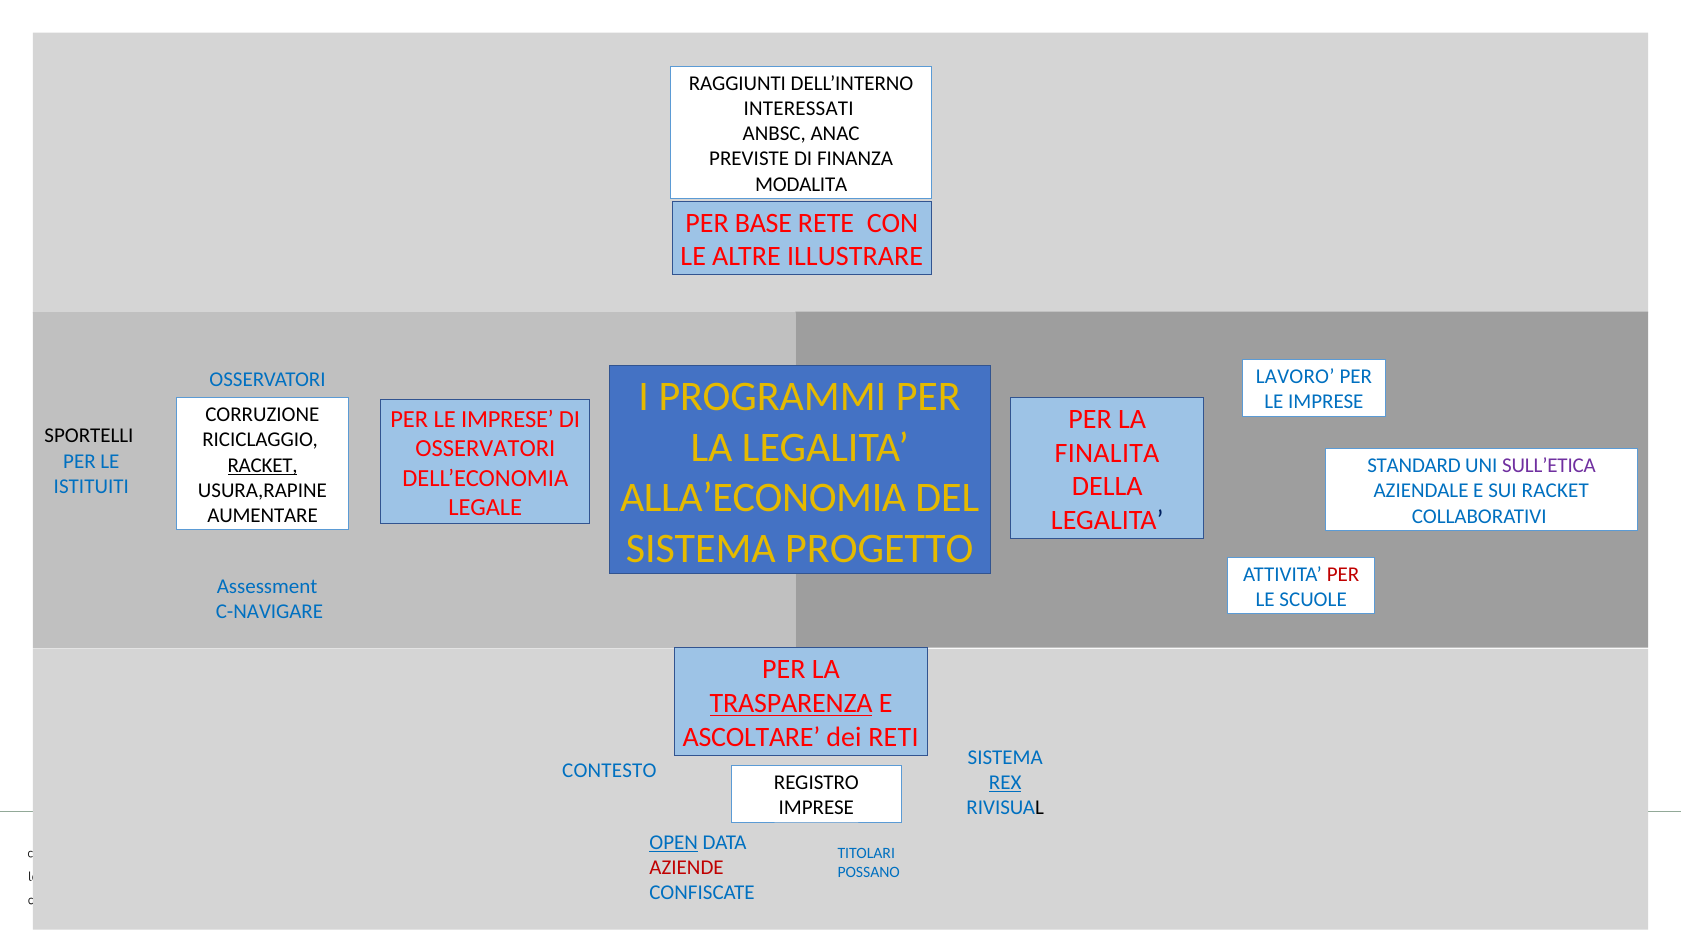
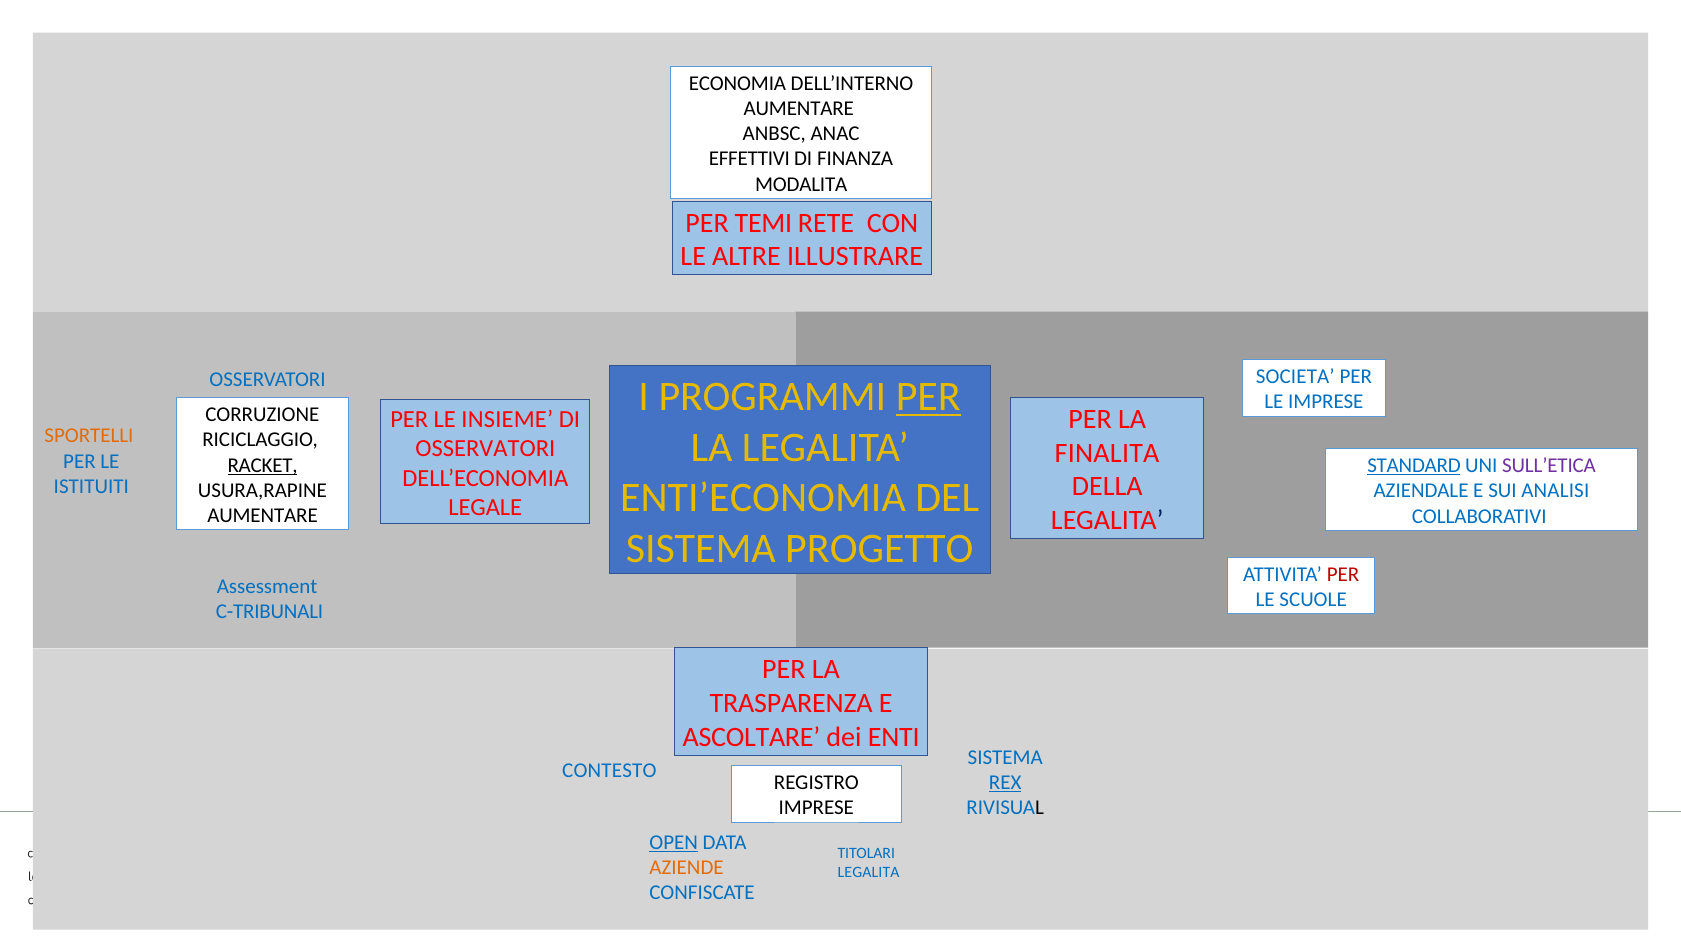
RAGGIUNTI: RAGGIUNTI -> ECONOMIA (737, 83)
INTERESSATI: INTERESSATI -> AUMENTARE (799, 108)
PREVISTE: PREVISTE -> EFFETTIVI (749, 159)
BASE: BASE -> TEMI (763, 223)
LAVORO: LAVORO -> SOCIETA (1295, 377)
PER underline: none -> present (928, 397)
IMPRESE: IMPRESE -> INSIEME (507, 419)
SPORTELLI colour: black -> orange (89, 436)
STANDARD underline: none -> present (1414, 465)
ALLA’ECONOMIA: ALLA’ECONOMIA -> ENTI’ECONOMIA (763, 498)
SUI RACKET: RACKET -> ANALISI (1555, 491)
C-NAVIGARE: C-NAVIGARE -> C-TRIBUNALI (270, 612)
TRASPARENZA underline: present -> none (791, 703)
RETI: RETI -> ENTI (894, 737)
AZIENDE colour: red -> orange (687, 867)
POSSANO: POSSANO -> LEGALITA (869, 872)
